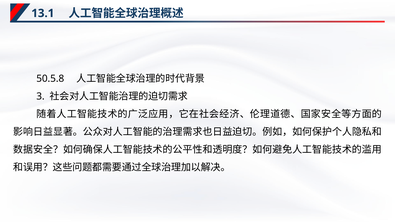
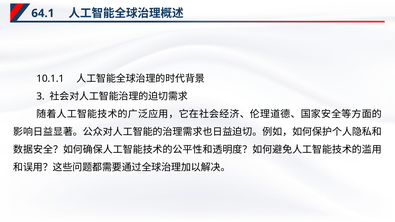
13.1: 13.1 -> 64.1 (43, 13)
50.5.8: 50.5.8 -> 10.1.1 (50, 79)
